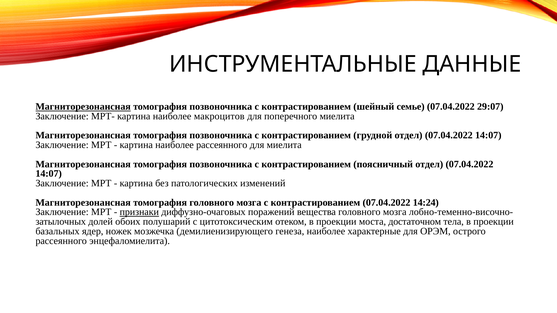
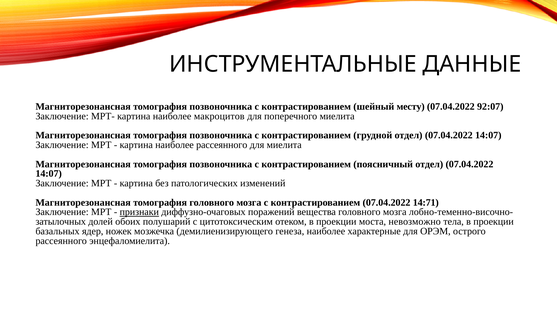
Магниторезонансная underline: present -> none (83, 107)
семье: семье -> месту (411, 107)
29:07: 29:07 -> 92:07 (490, 107)
14:24: 14:24 -> 14:71 (426, 203)
достаточном: достаточном -> невозможно (415, 222)
